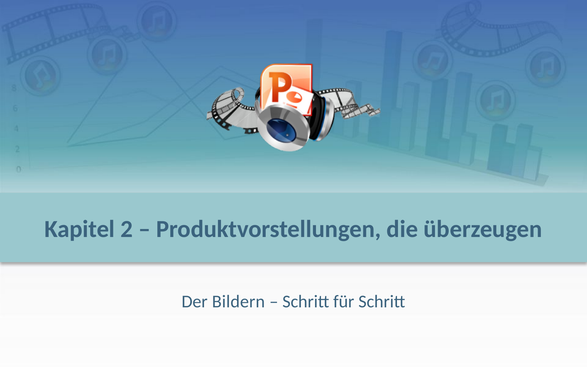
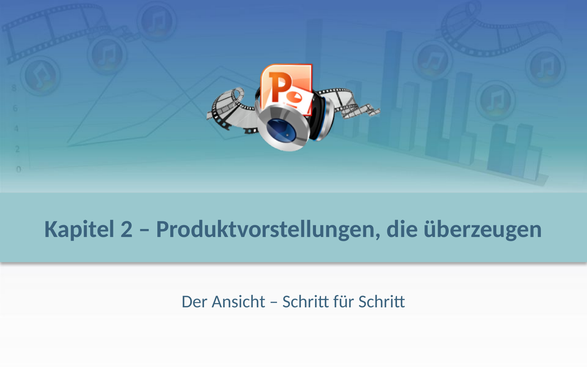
Bildern: Bildern -> Ansicht (239, 301)
